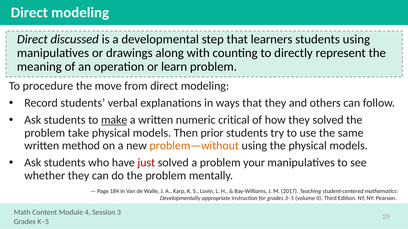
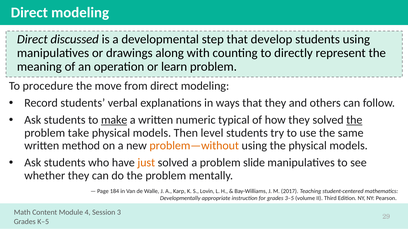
learners: learners -> develop (272, 39)
critical: critical -> typical (234, 120)
the underline: none -> present (354, 120)
prior: prior -> level (212, 133)
just colour: red -> orange (146, 163)
your: your -> slide (254, 163)
